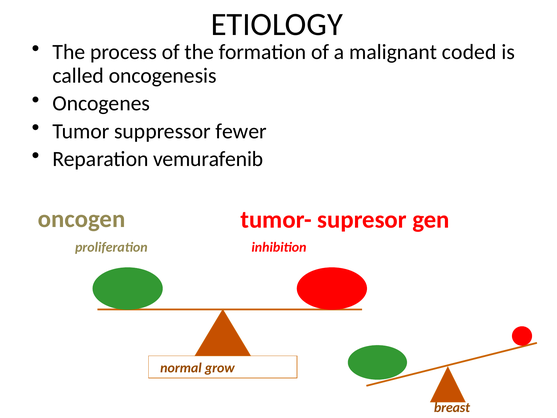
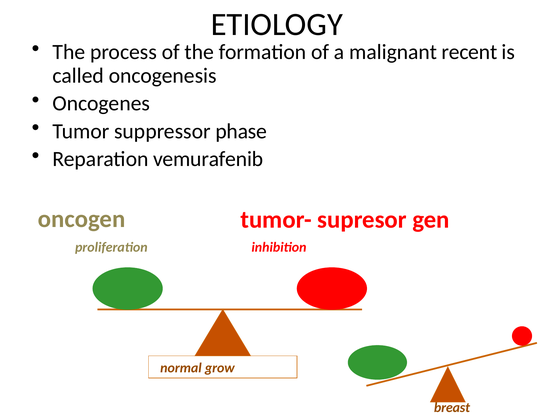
coded: coded -> recent (469, 52)
fewer: fewer -> phase (241, 131)
